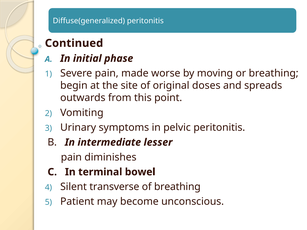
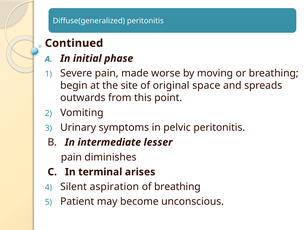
doses: doses -> space (206, 86)
bowel: bowel -> arises (140, 172)
transverse: transverse -> aspiration (114, 187)
